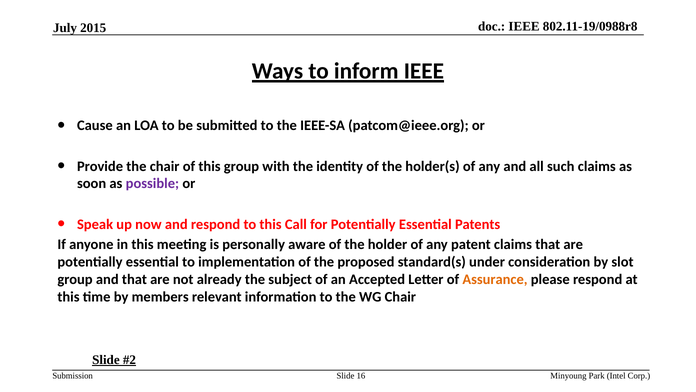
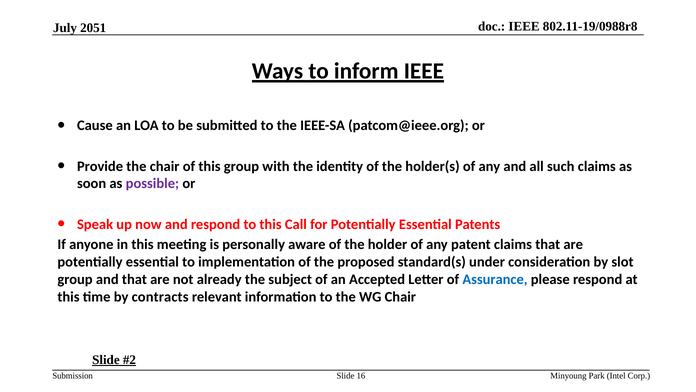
2015: 2015 -> 2051 (93, 28)
Assurance colour: orange -> blue (495, 279)
members: members -> contracts (160, 297)
